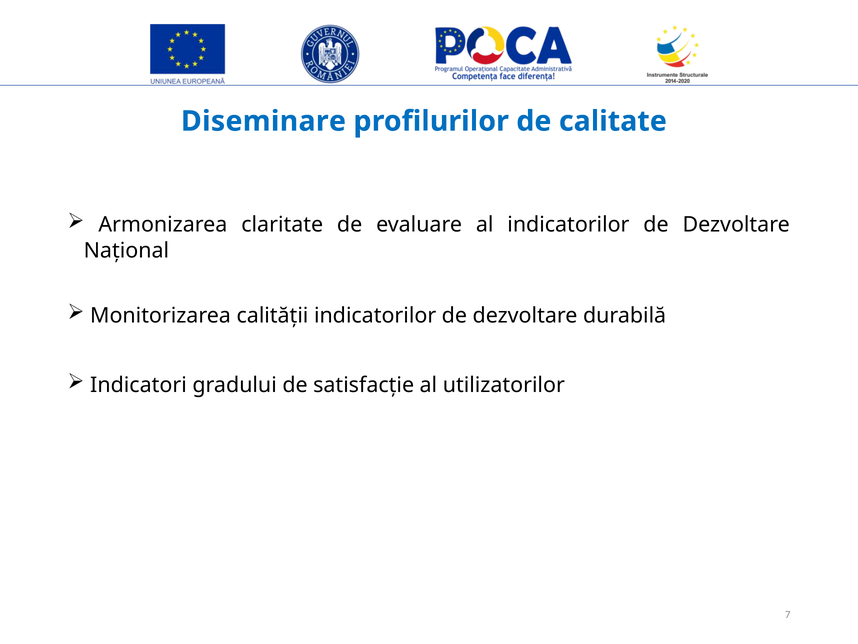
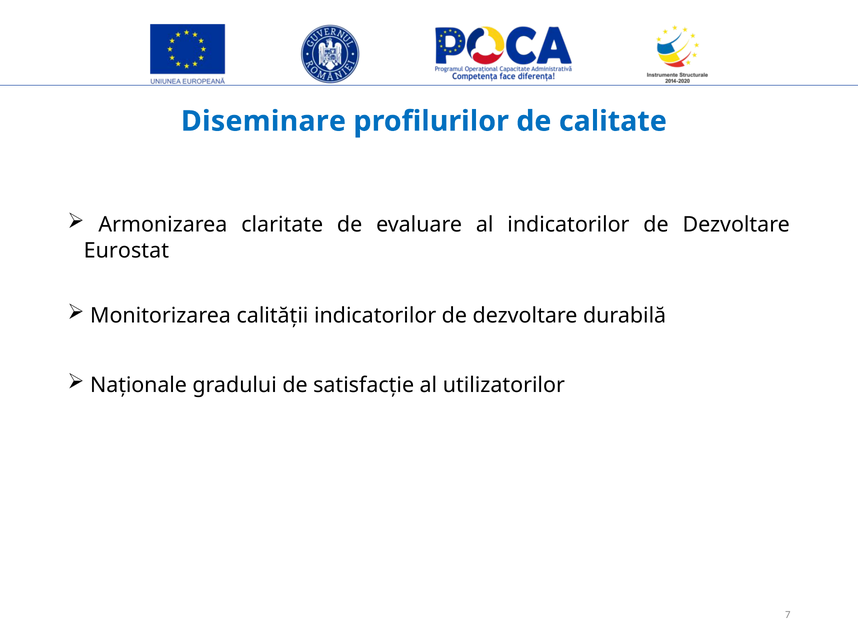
Național: Național -> Eurostat (126, 250)
Indicatori: Indicatori -> Naționale (139, 385)
